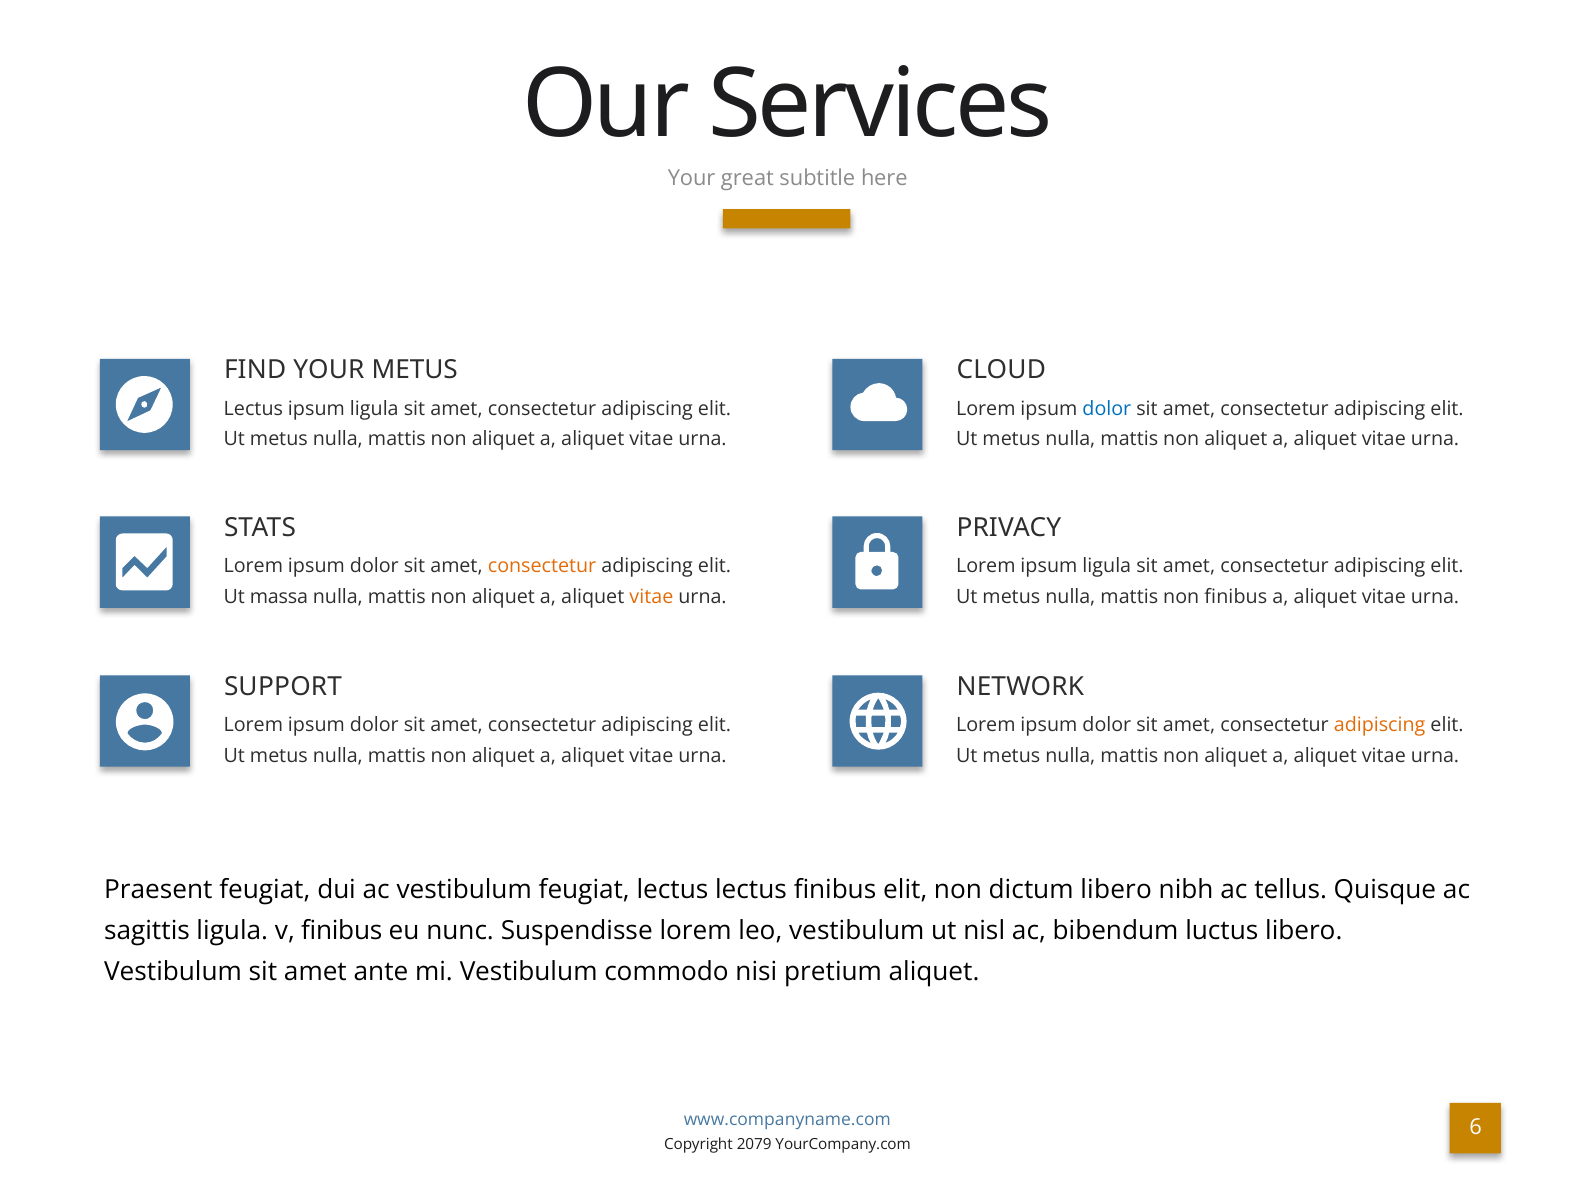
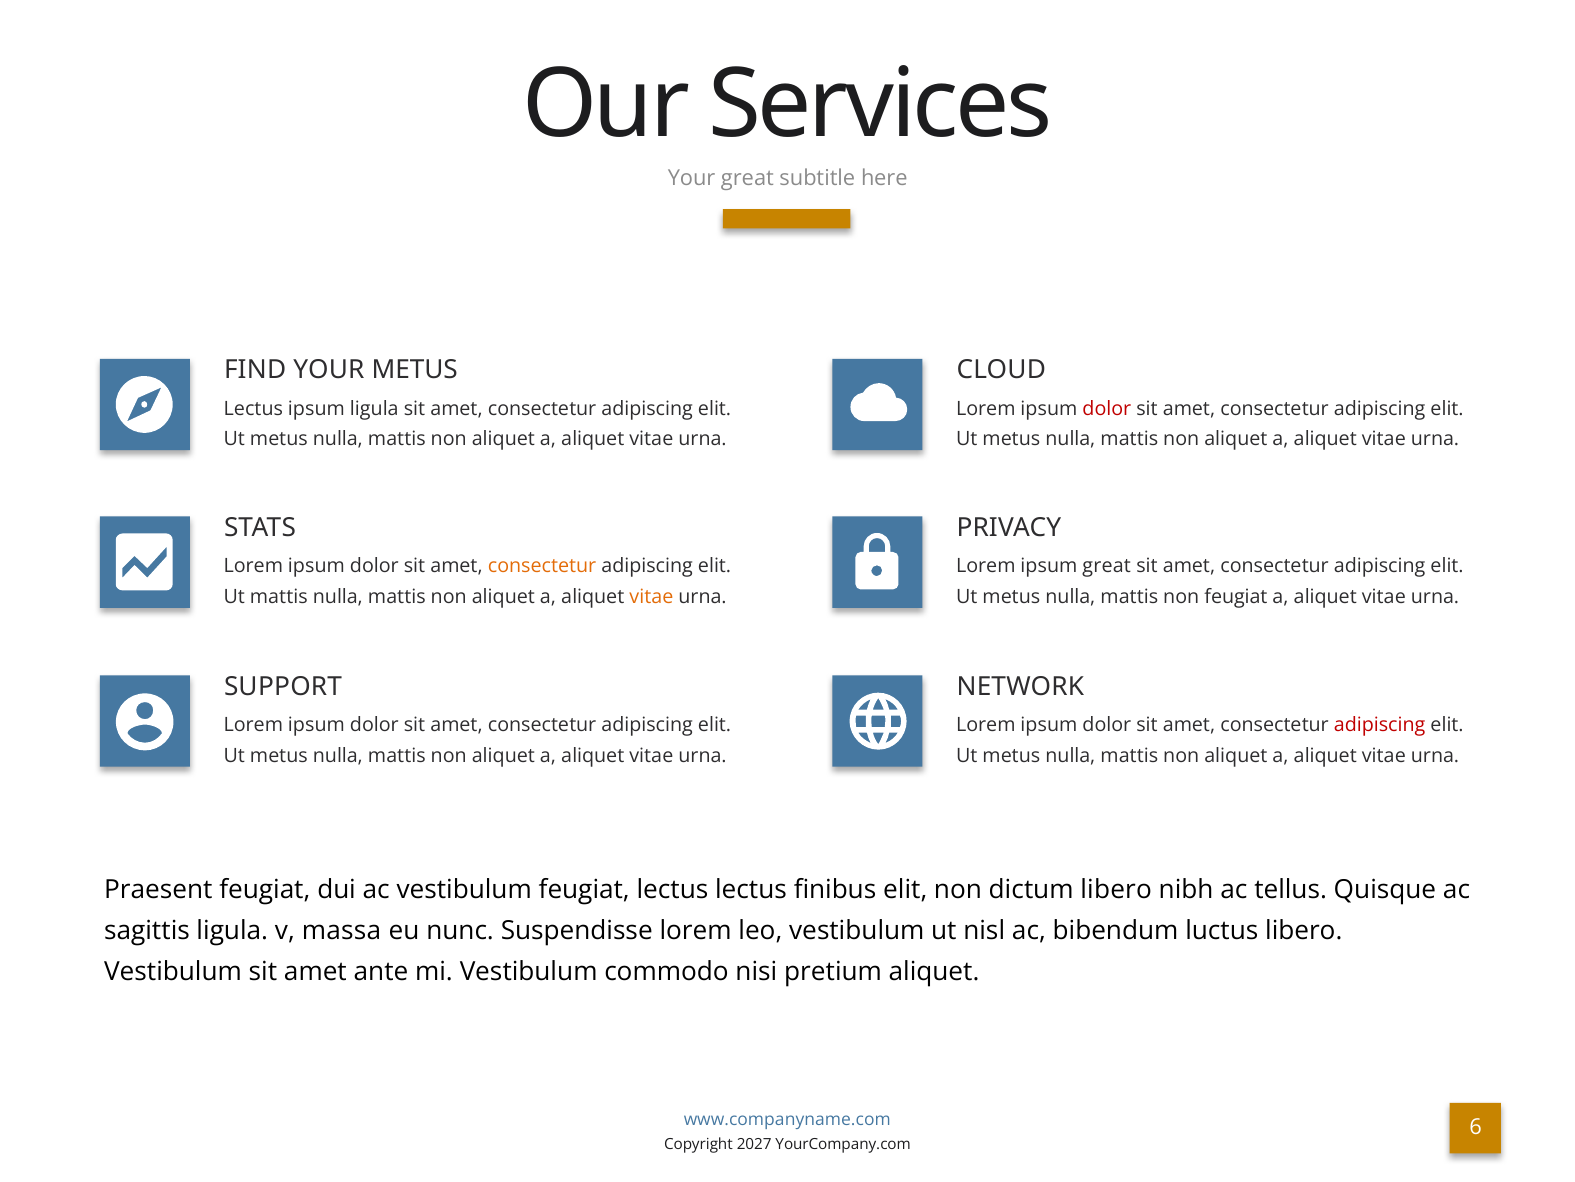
dolor colour: blue -> red (1107, 408)
Lorem ipsum ligula: ligula -> great (1107, 566)
Ut massa: massa -> mattis (279, 597)
non finibus: finibus -> feugiat (1236, 597)
adipiscing colour: orange -> red (1380, 725)
v finibus: finibus -> massa (341, 930)
2079: 2079 -> 2027 (754, 1144)
